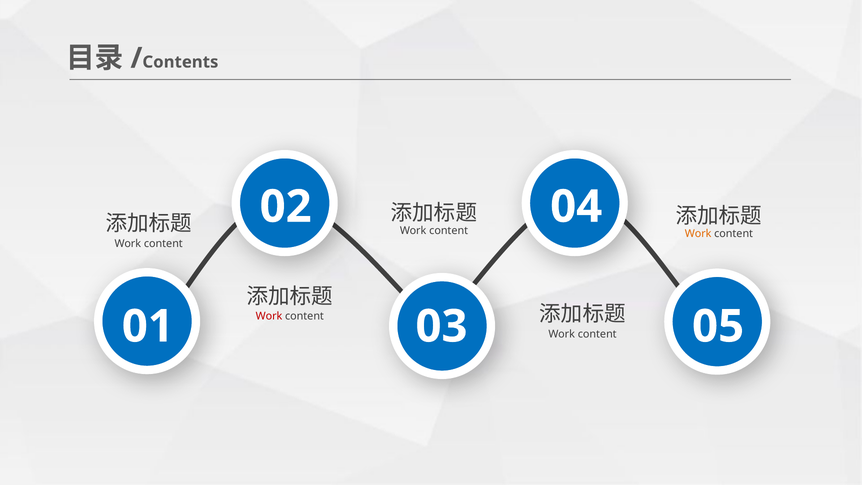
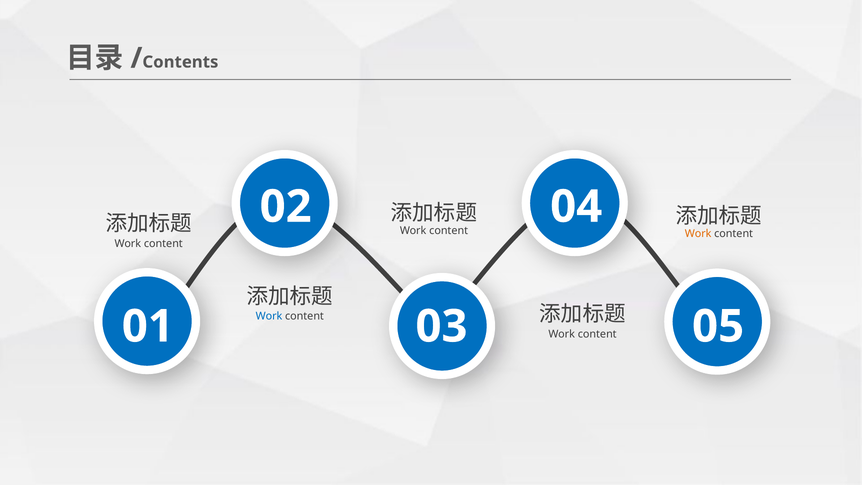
Work colour: red -> blue (269, 316)
